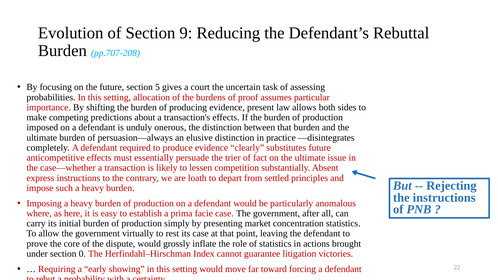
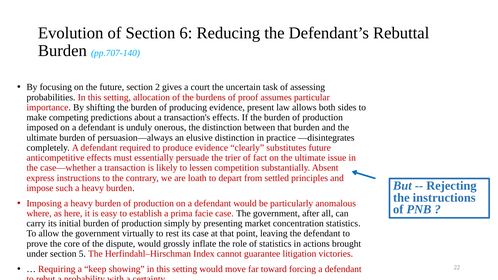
9: 9 -> 6 (186, 33)
pp.707-208: pp.707-208 -> pp.707-140 (115, 53)
5: 5 -> 2 (158, 87)
0: 0 -> 5 (82, 254)
early: early -> keep (95, 269)
